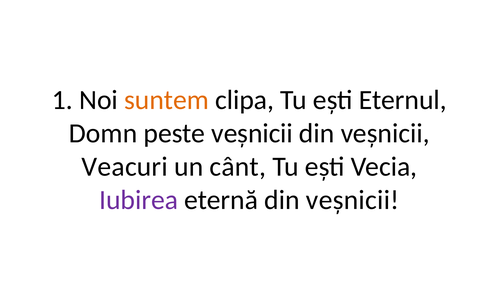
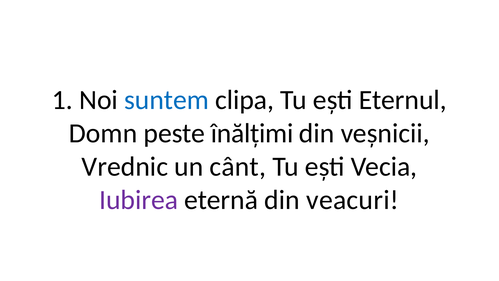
suntem colour: orange -> blue (167, 100)
peste veșnicii: veșnicii -> înălțimi (252, 133)
Veacuri: Veacuri -> Vrednic (125, 166)
eternă din veșnicii: veșnicii -> veacuri (353, 200)
